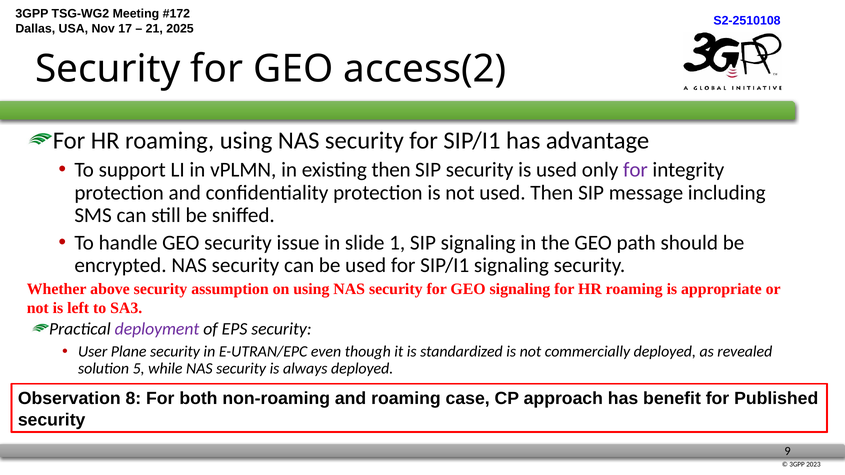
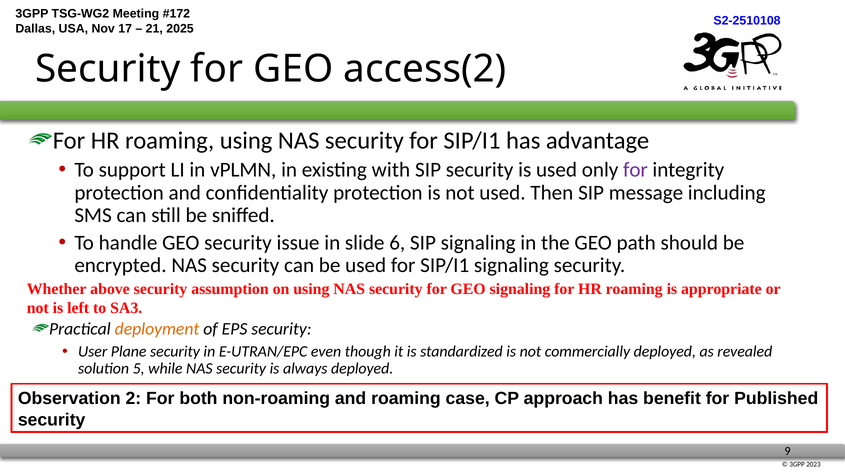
existing then: then -> with (391, 170)
1: 1 -> 6 (397, 243)
deployment colour: purple -> orange (157, 329)
8: 8 -> 2 (133, 399)
